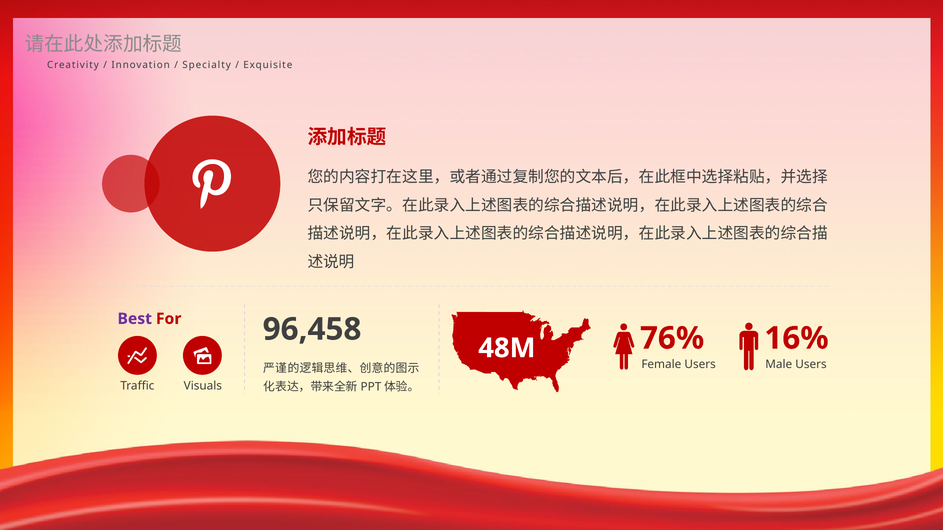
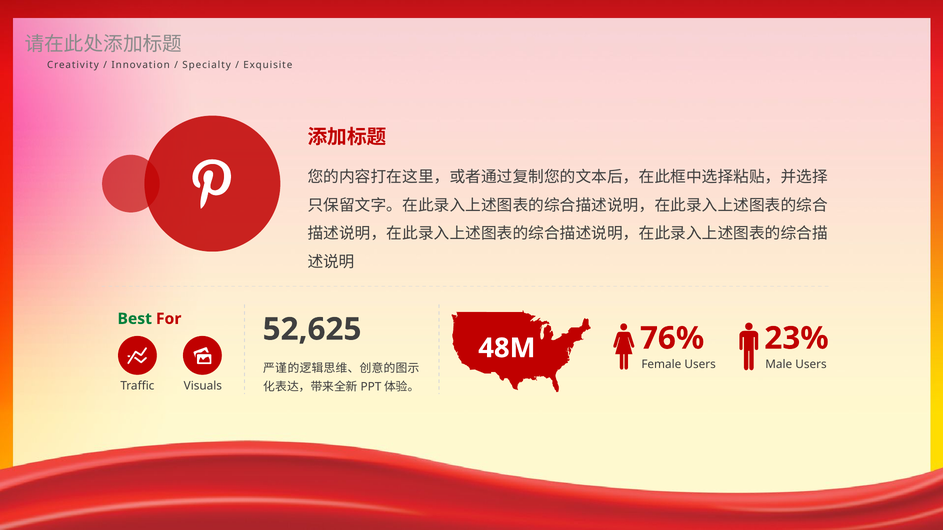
Best colour: purple -> green (135, 319)
96,458: 96,458 -> 52,625 (312, 330)
16%: 16% -> 23% (797, 339)
